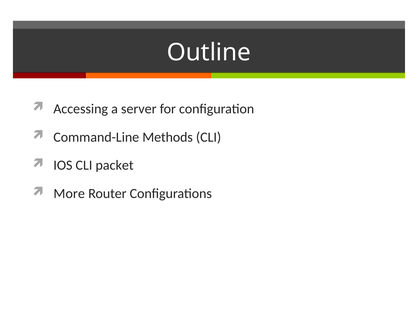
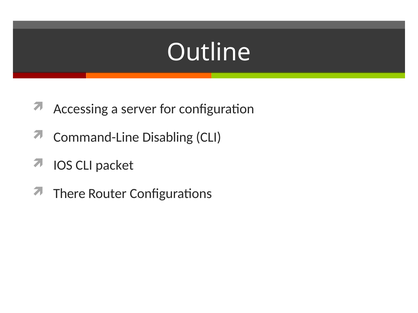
Methods: Methods -> Disabling (168, 137)
More: More -> There (69, 194)
